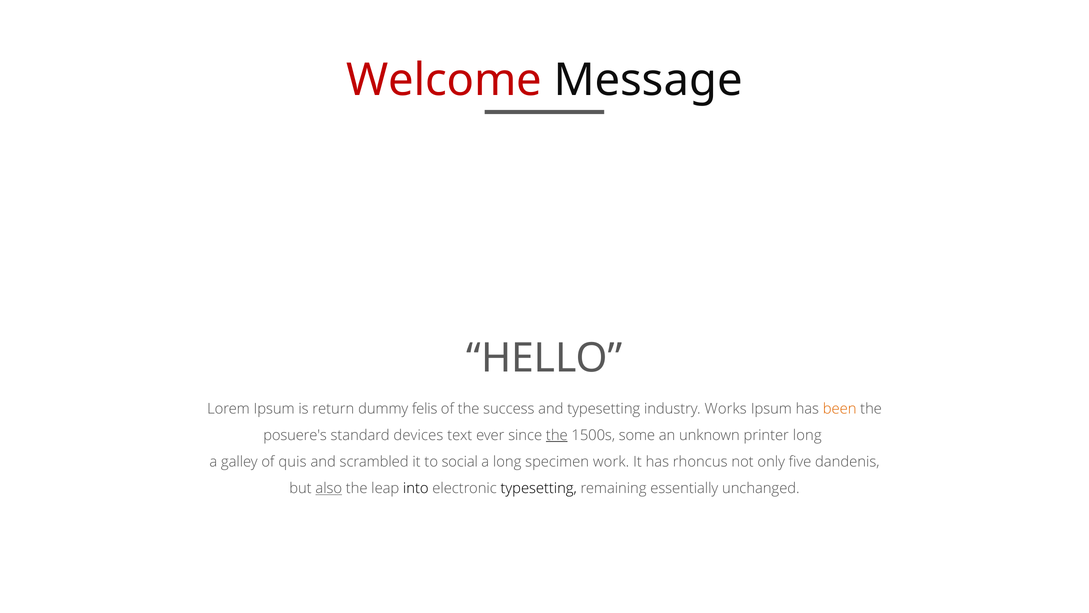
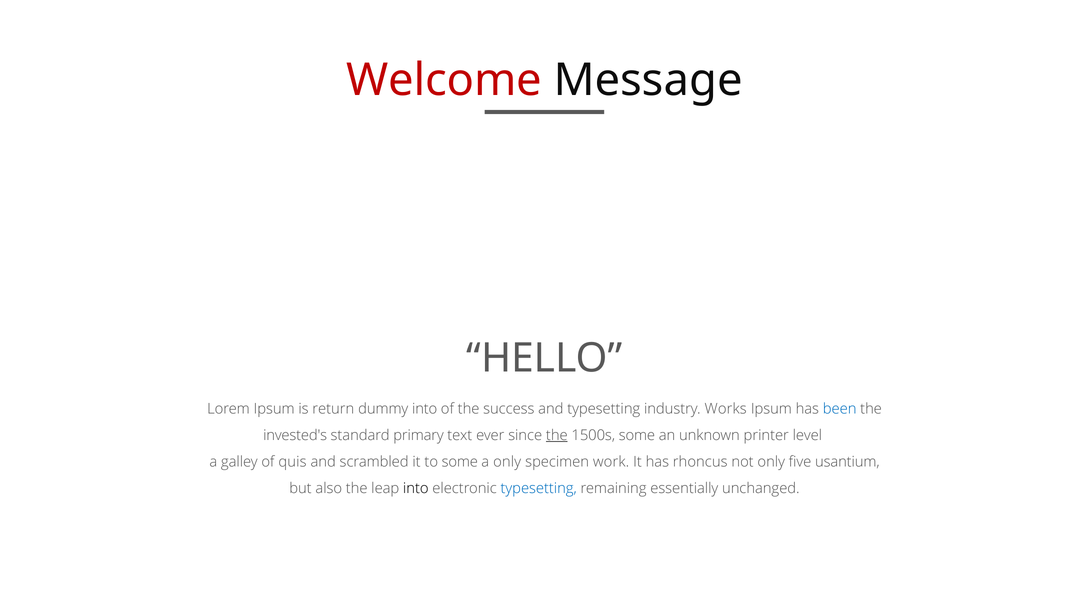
dummy felis: felis -> into (425, 408)
been colour: orange -> blue (840, 408)
posuere's: posuere's -> invested's (295, 435)
devices: devices -> primary (419, 435)
printer long: long -> level (807, 435)
to social: social -> some (460, 462)
a long: long -> only (507, 462)
dandenis: dandenis -> usantium (847, 462)
also underline: present -> none (329, 488)
typesetting colour: black -> blue (539, 488)
